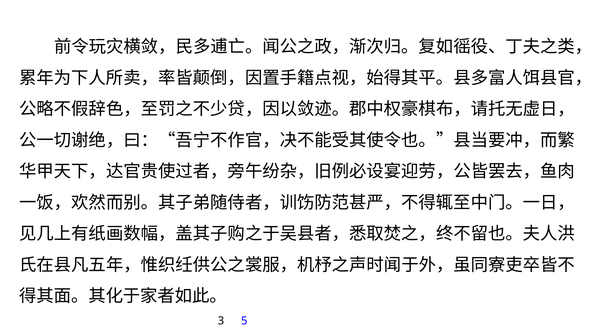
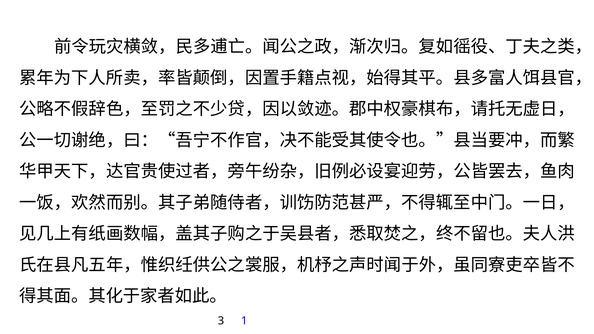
5: 5 -> 1 (244, 321)
